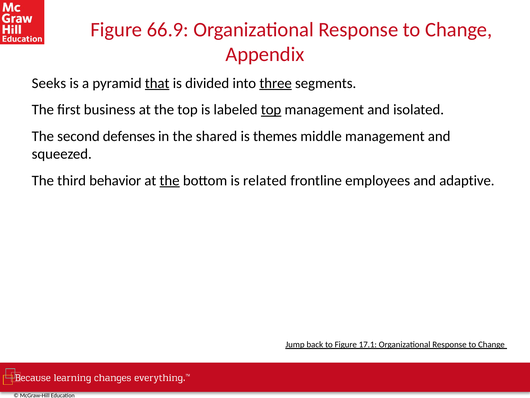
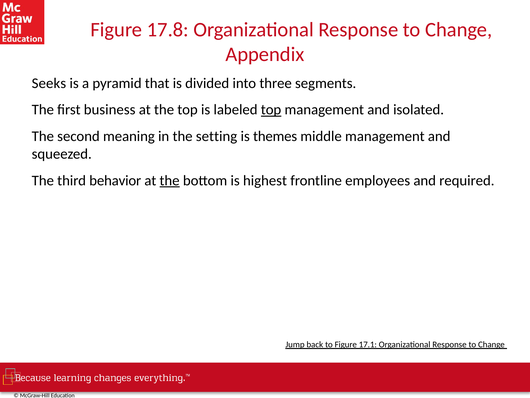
66.9: 66.9 -> 17.8 (168, 30)
that underline: present -> none (157, 83)
three underline: present -> none (276, 83)
defenses: defenses -> meaning (129, 136)
shared: shared -> setting (217, 136)
related: related -> highest (265, 180)
adaptive: adaptive -> required (467, 180)
